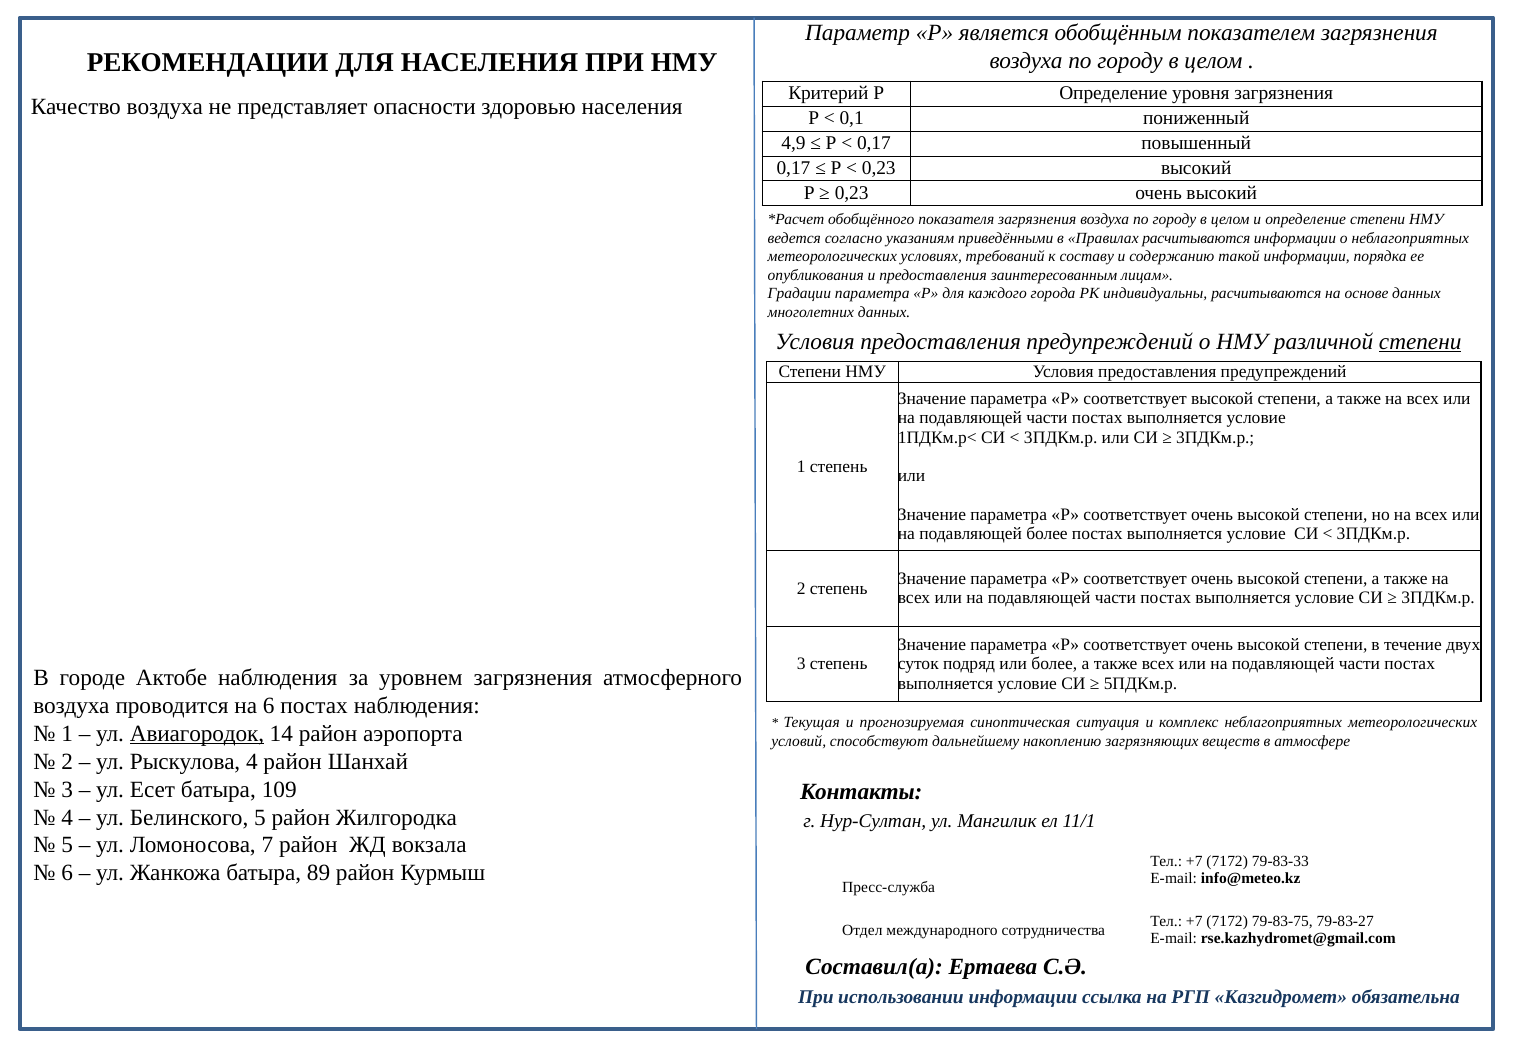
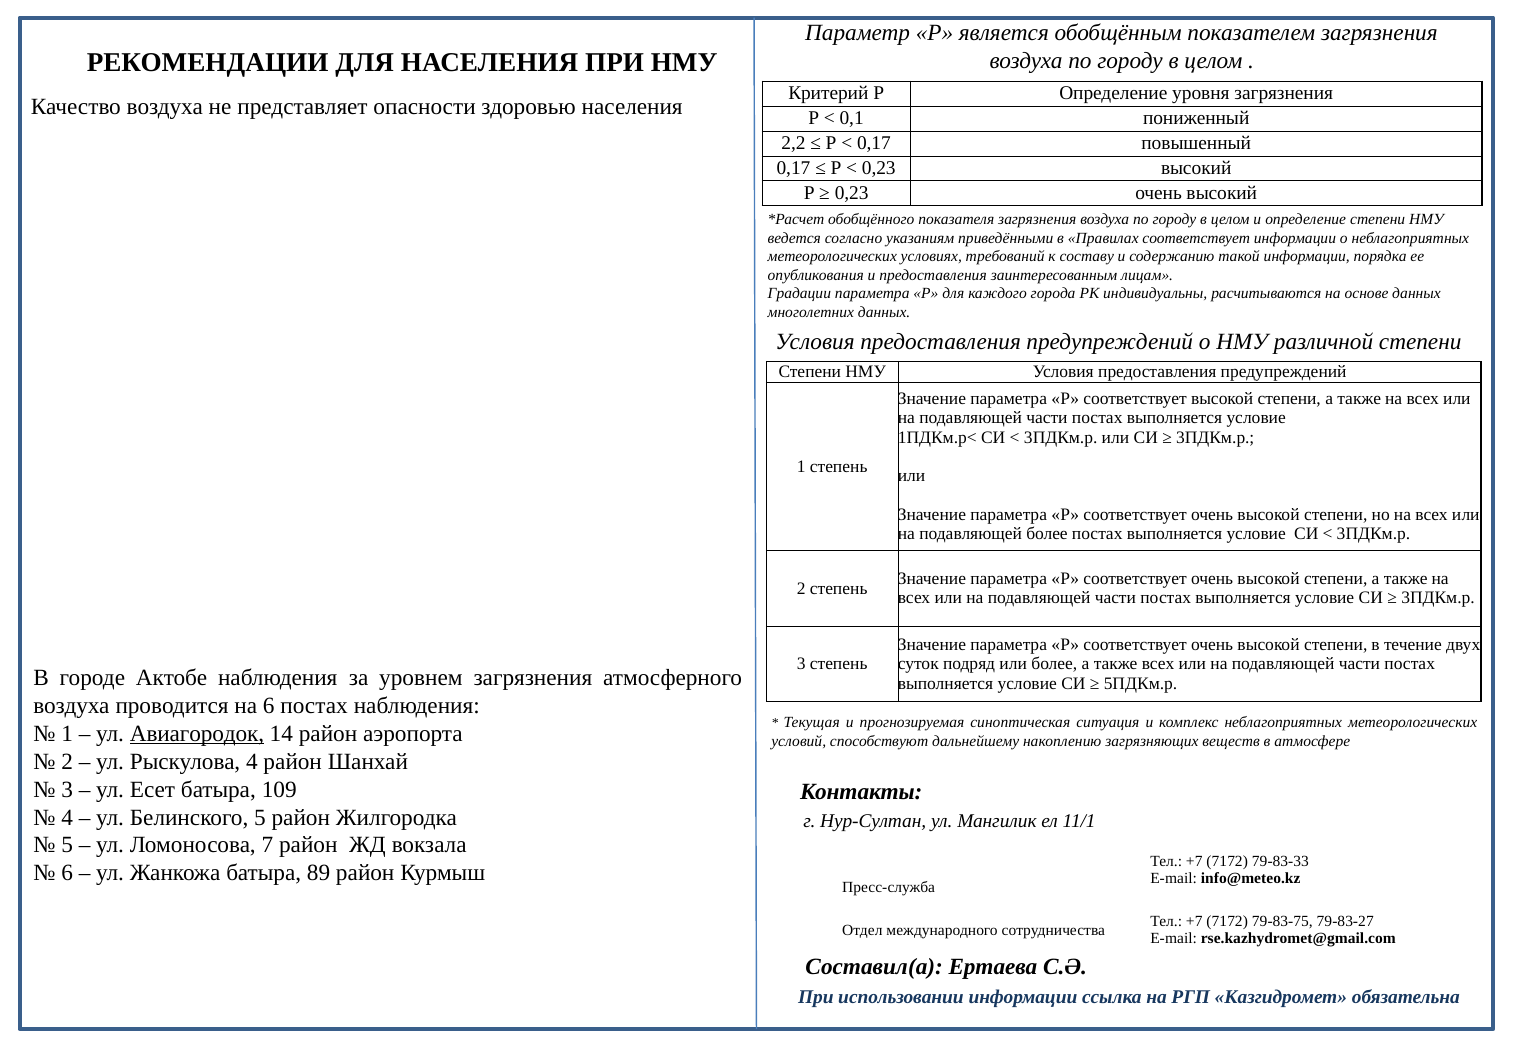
4,9: 4,9 -> 2,2 (794, 143)
Правилах расчитываются: расчитываются -> соответствует (1196, 238)
степени underline: present -> none (1420, 342)
